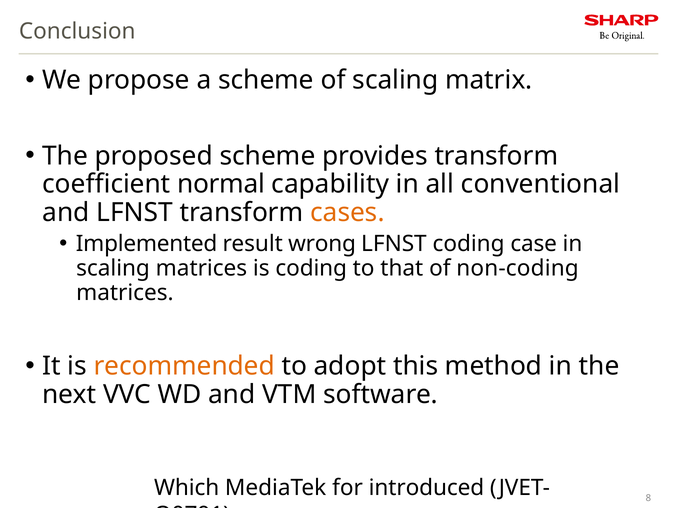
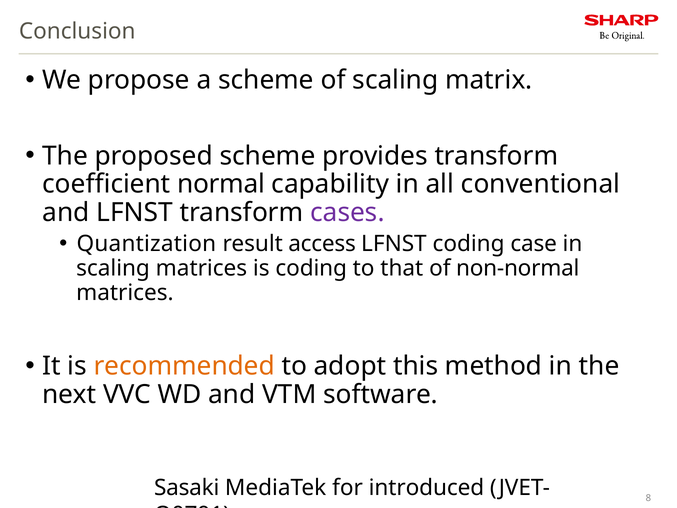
cases colour: orange -> purple (347, 213)
Implemented: Implemented -> Quantization (146, 244)
wrong: wrong -> access (322, 244)
non-coding: non-coding -> non-normal (518, 268)
Which: Which -> Sasaki (187, 488)
